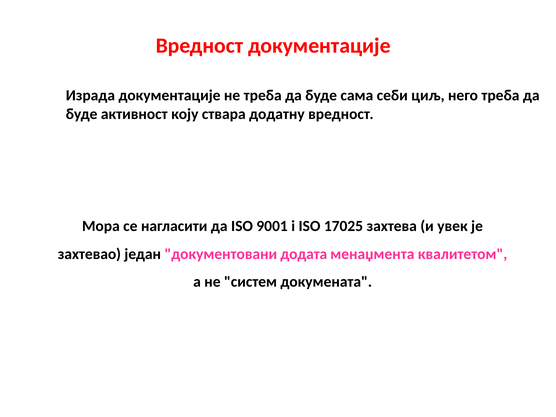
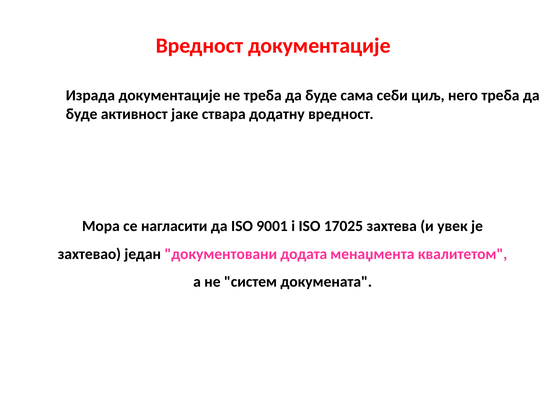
коју: коју -> јаке (185, 114)
